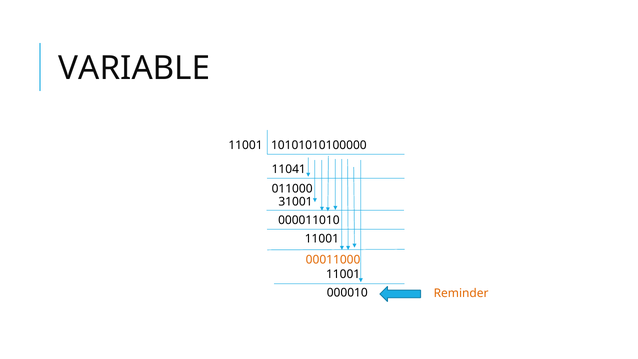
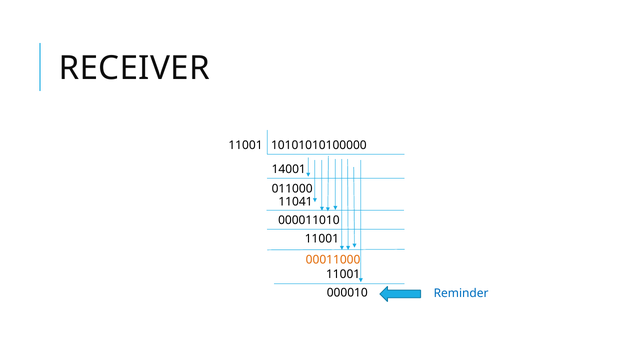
VARIABLE: VARIABLE -> RECEIVER (134, 68)
11041: 11041 -> 14001 (289, 169)
31001: 31001 -> 11041 (295, 202)
Reminder colour: orange -> blue (461, 293)
